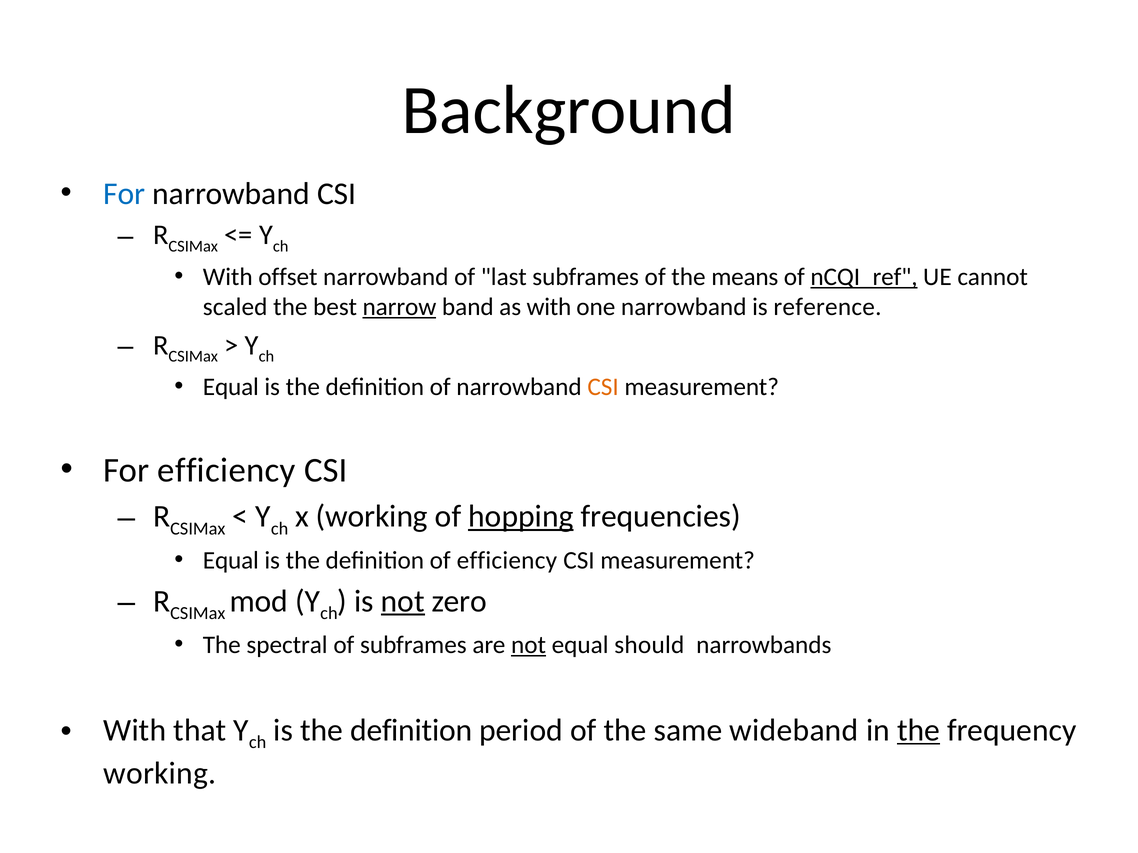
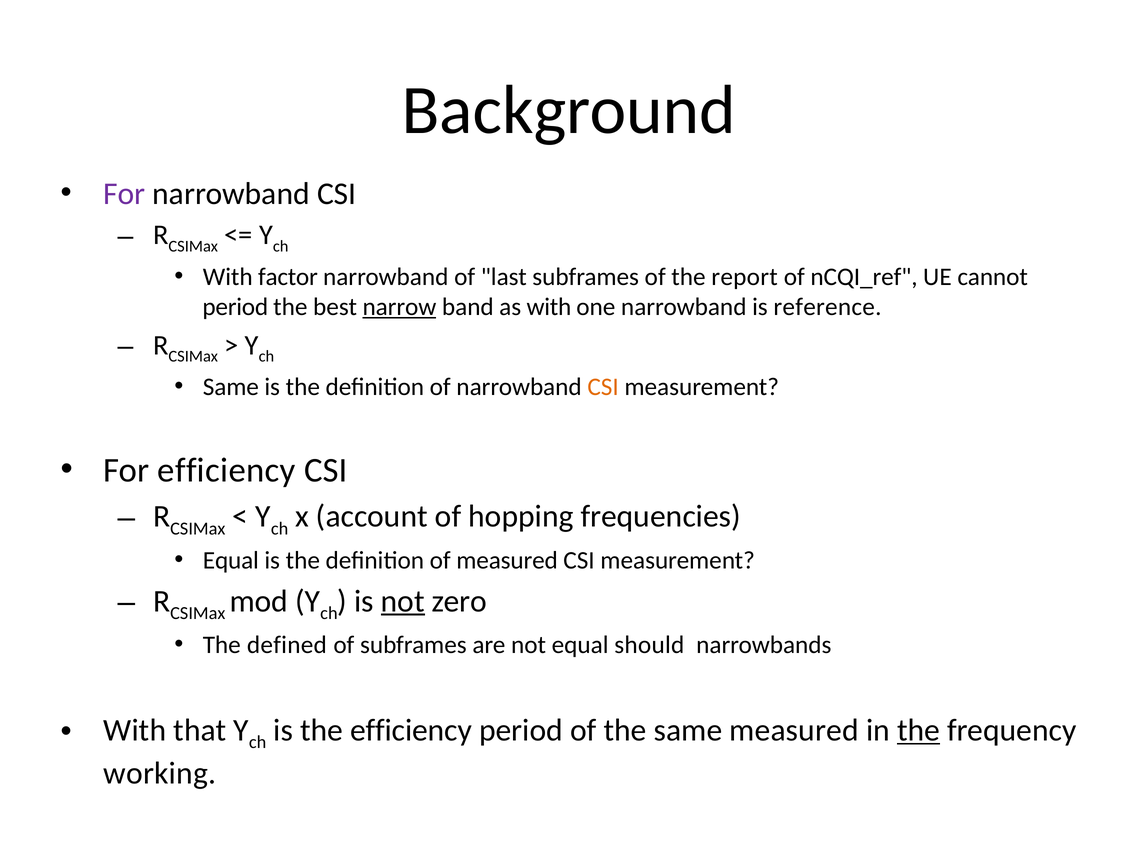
For colour: blue -> purple (124, 194)
offset: offset -> factor (288, 277)
means: means -> report (745, 277)
nCQI_ref underline: present -> none (864, 277)
scaled: scaled -> period (235, 307)
Equal: Equal -> Same (231, 387)
x working: working -> account (372, 517)
hopping underline: present -> none (521, 517)
of efficiency: efficiency -> measured (507, 561)
spectral: spectral -> defined (287, 645)
not underline: present -> none (529, 645)
definition: definition -> efficiency (411, 731)
same wideband: wideband -> measured (794, 731)
